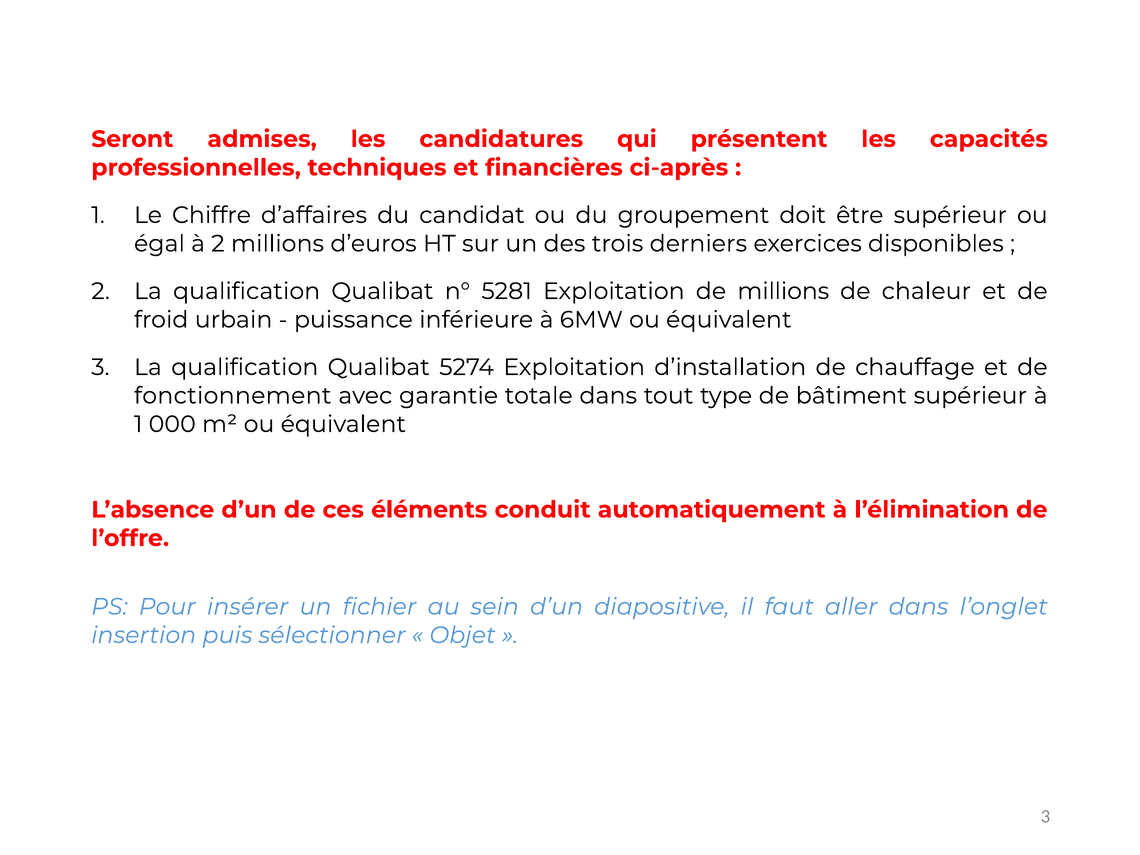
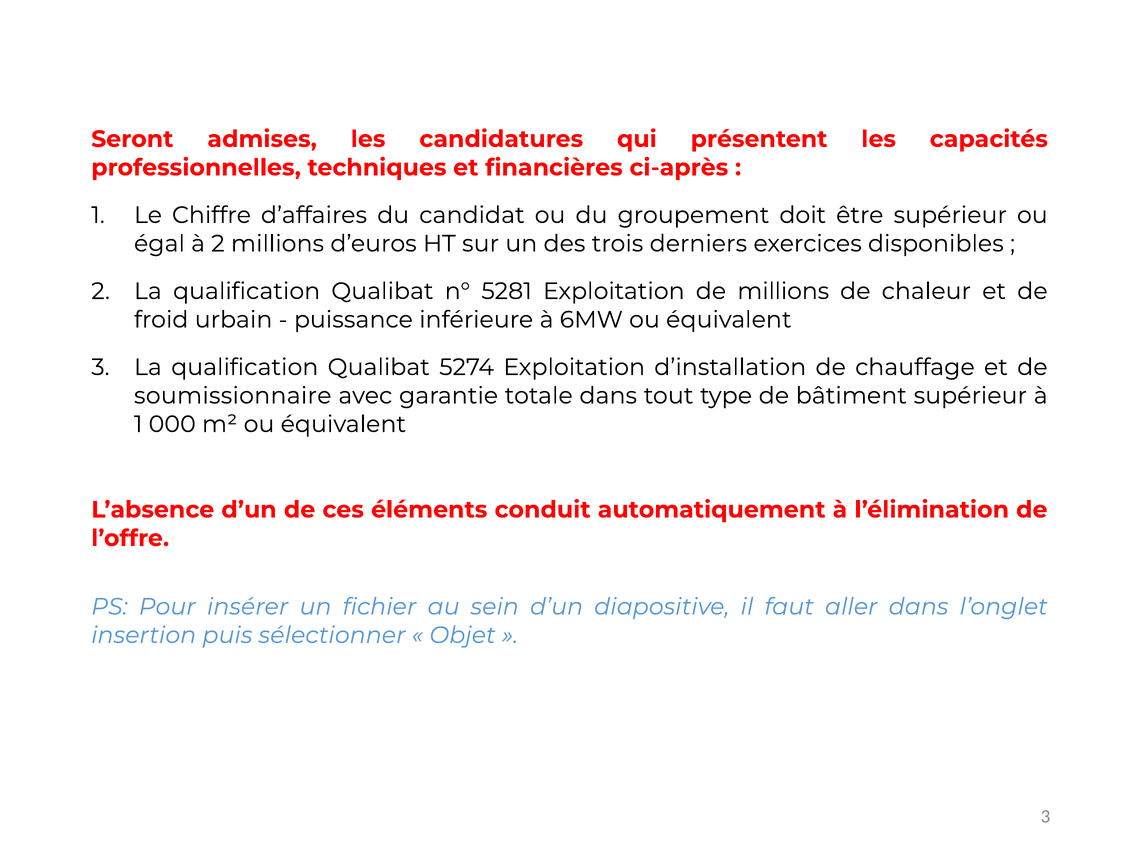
fonctionnement: fonctionnement -> soumissionnaire (233, 396)
